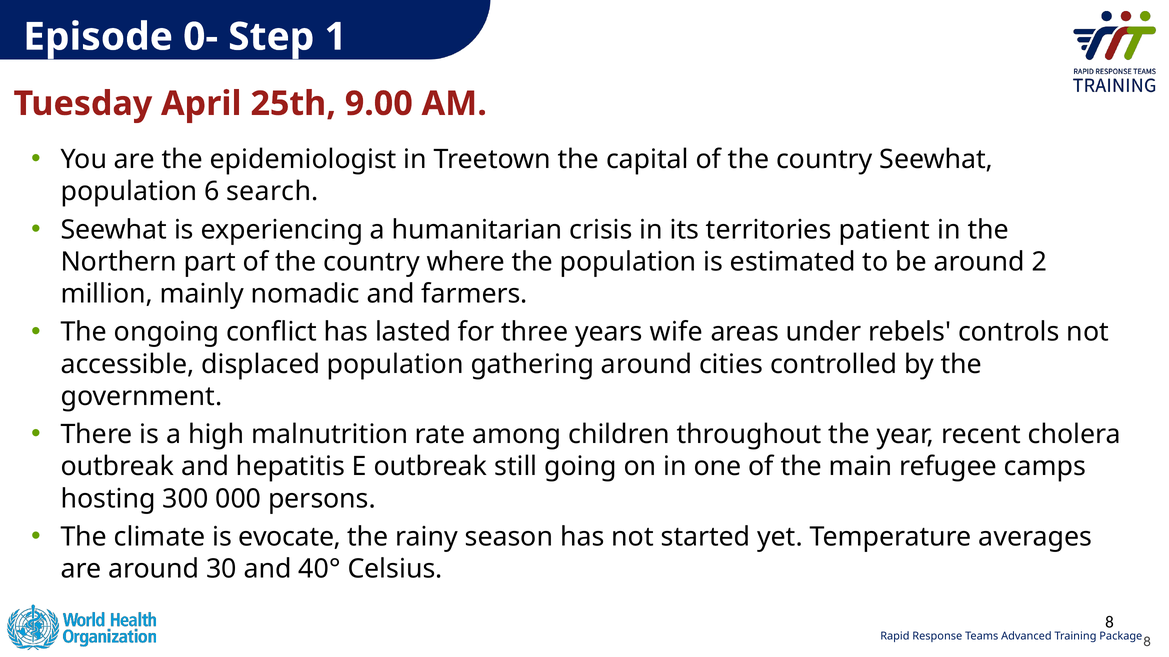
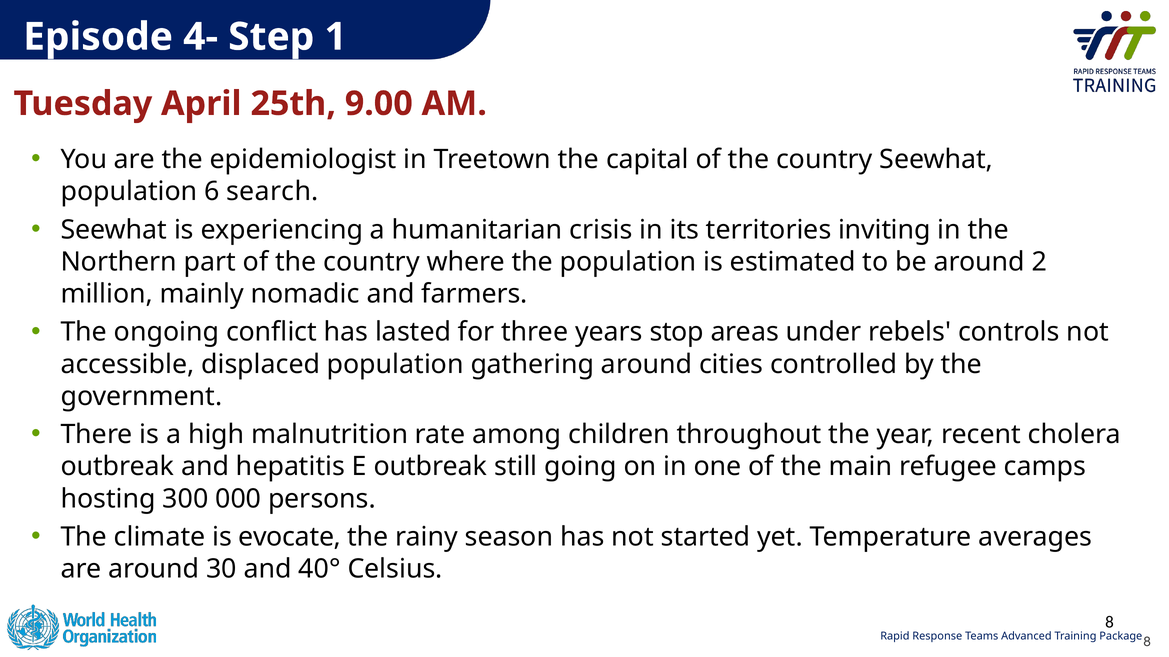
0-: 0- -> 4- (201, 37)
patient: patient -> inviting (884, 230)
wife: wife -> stop (677, 332)
